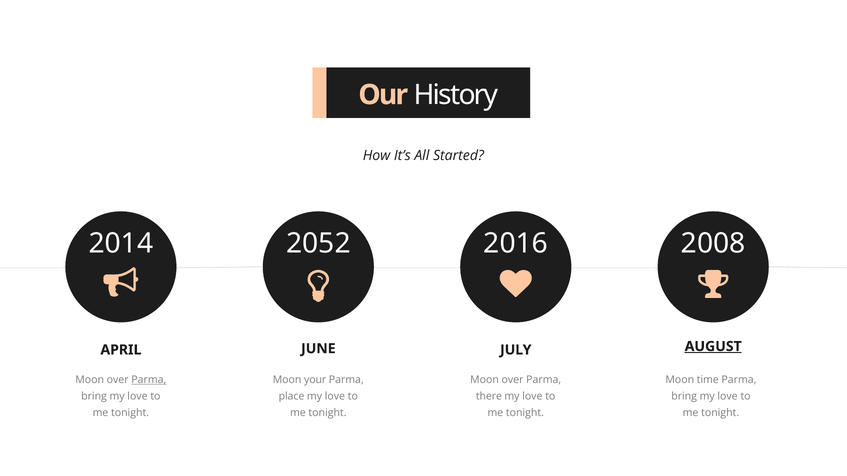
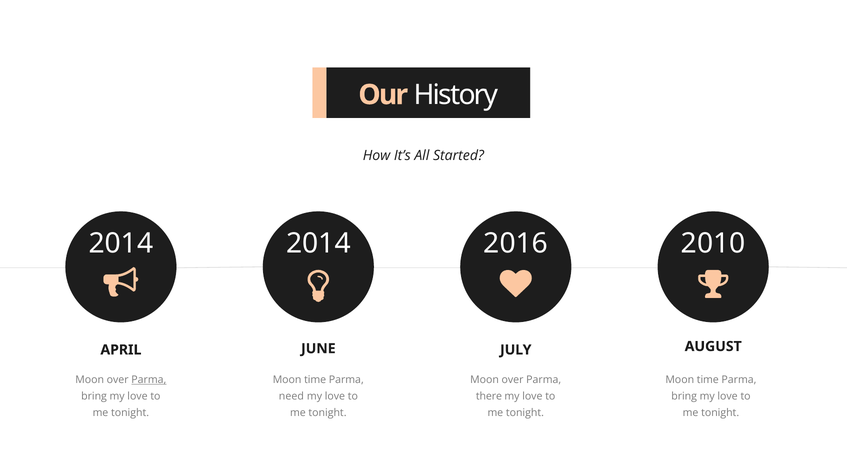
2014 2052: 2052 -> 2014 (318, 244)
2008: 2008 -> 2010 (713, 244)
AUGUST underline: present -> none (713, 347)
your: your -> time (315, 380)
place: place -> need (291, 397)
